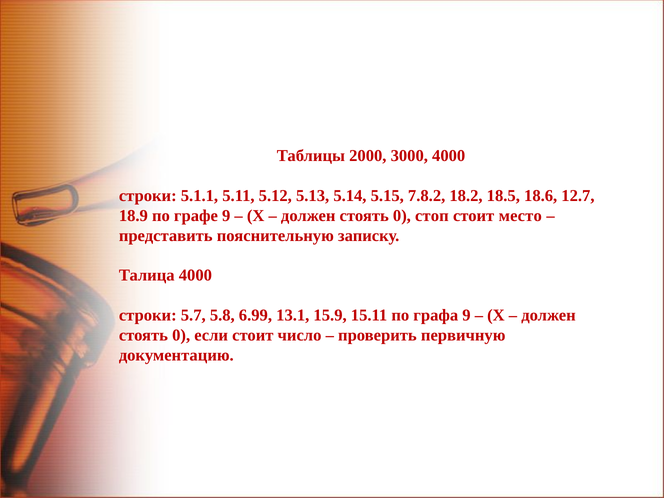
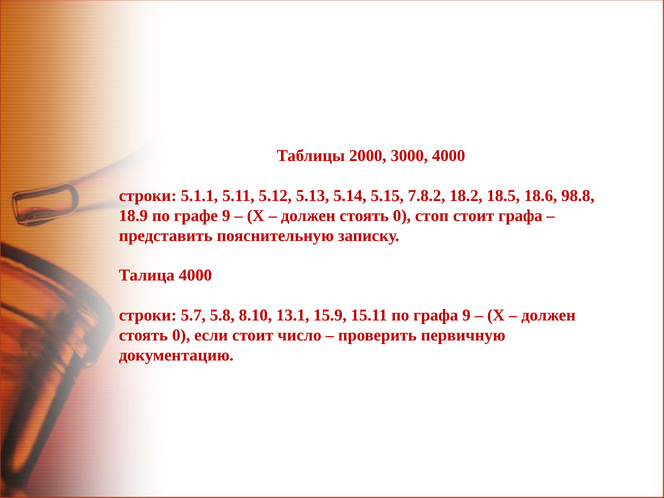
12.7: 12.7 -> 98.8 (578, 196)
стоит место: место -> графа (520, 216)
6.99: 6.99 -> 8.10 (255, 315)
